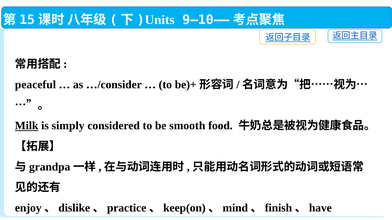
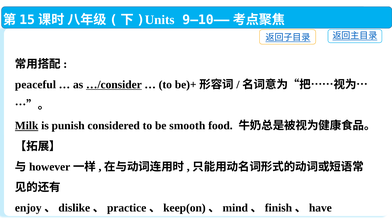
…/consider underline: none -> present (114, 85)
simply: simply -> punish (68, 126)
grandpa: grandpa -> however (50, 167)
